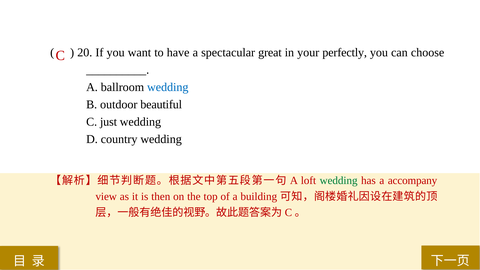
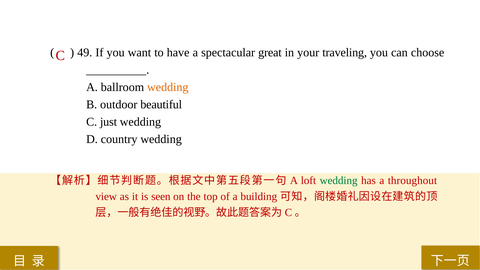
20: 20 -> 49 (85, 53)
perfectly: perfectly -> traveling (345, 53)
wedding colour: blue -> orange (168, 87)
accompany: accompany -> throughout (412, 181)
then: then -> seen (161, 197)
